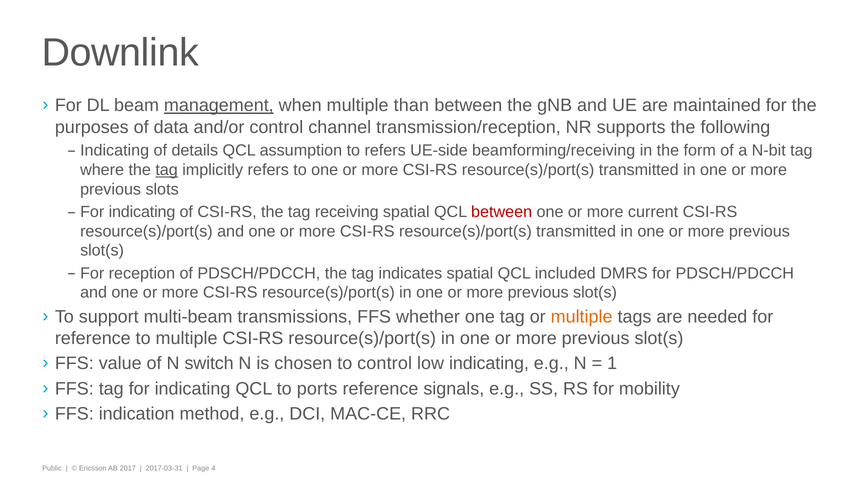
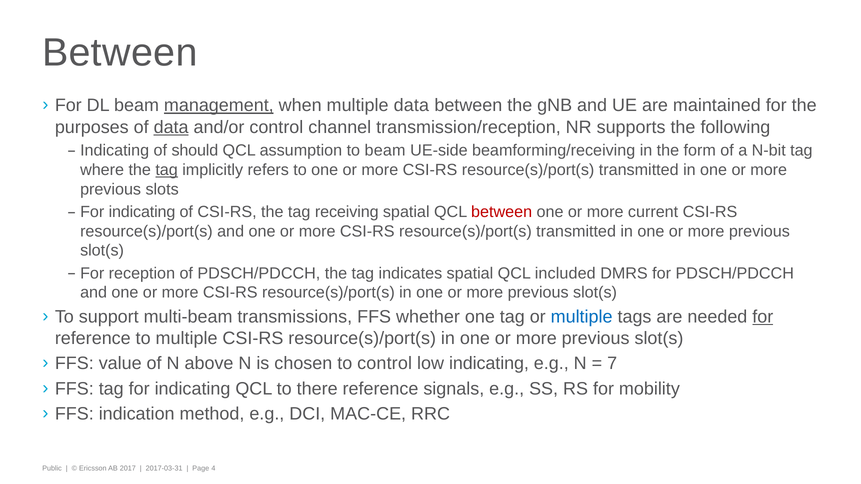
Downlink: Downlink -> Between (120, 53)
multiple than: than -> data (411, 106)
data underline: none -> present (171, 127)
details: details -> should (195, 151)
to refers: refers -> beam (385, 151)
multiple colour: orange -> blue (582, 317)
for underline: none -> present (763, 317)
switch: switch -> above (209, 364)
1: 1 -> 7 (612, 364)
ports: ports -> there (317, 389)
